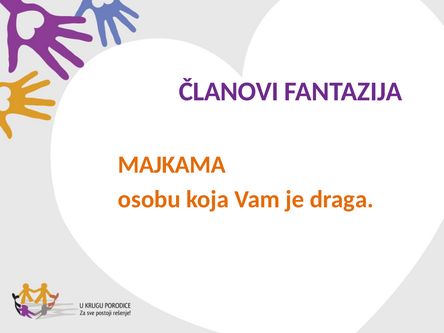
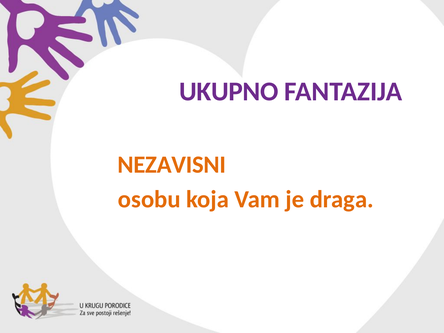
ČLANOVI: ČLANOVI -> UKUPNO (229, 92)
MAJKAMA: MAJKAMA -> NEZAVISNI (172, 165)
